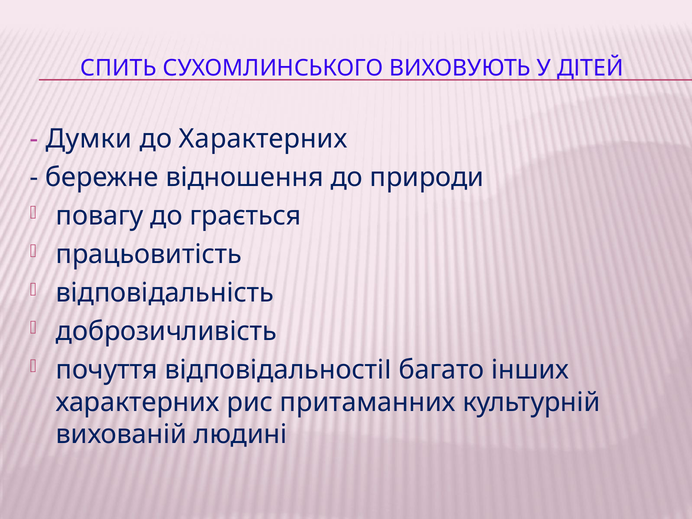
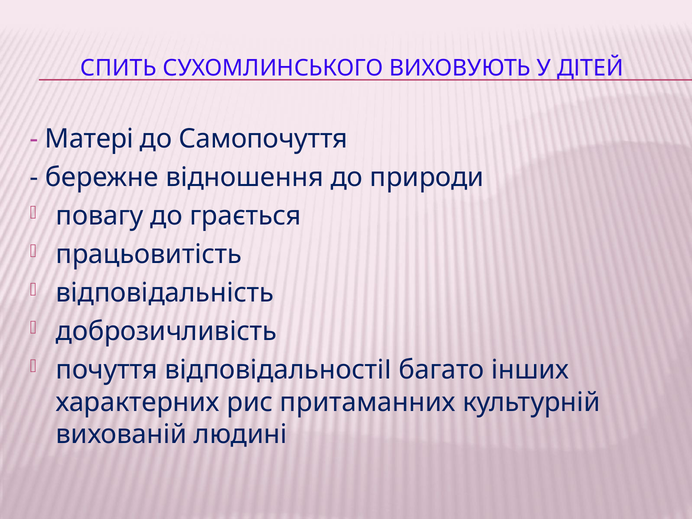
Думки: Думки -> Матері (89, 139)
до Характерних: Характерних -> Самопочуття (263, 139)
